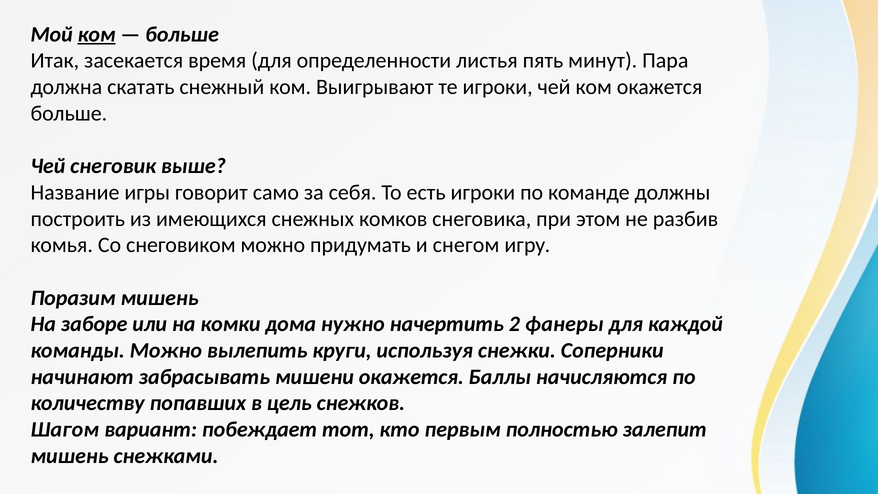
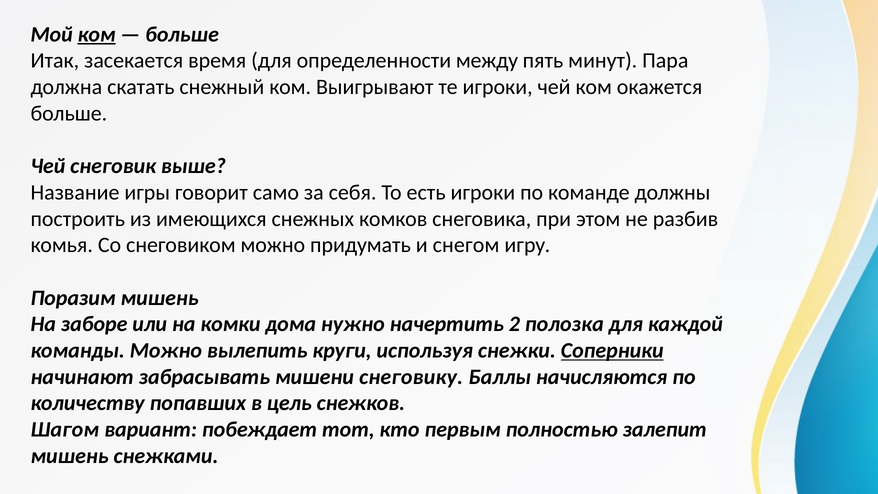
листья: листья -> между (487, 61)
фанеры: фанеры -> полозка (564, 324)
Соперники underline: none -> present (612, 350)
мишени окажется: окажется -> снеговику (411, 377)
